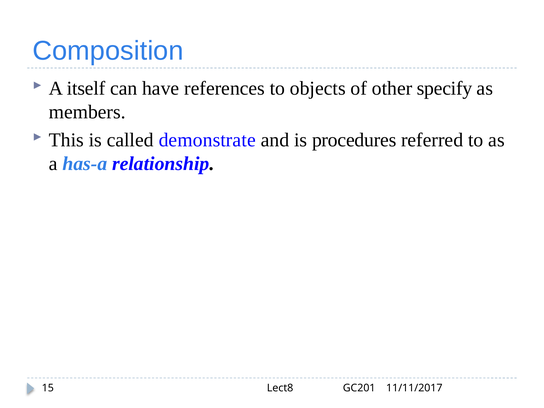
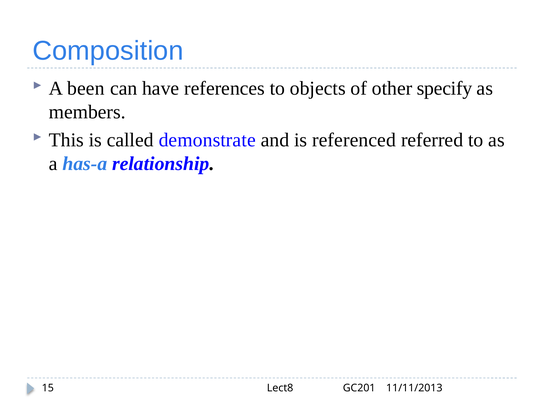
itself: itself -> been (86, 88)
procedures: procedures -> referenced (354, 140)
11/11/2017: 11/11/2017 -> 11/11/2013 (414, 388)
